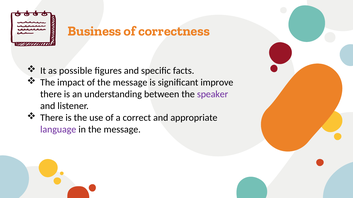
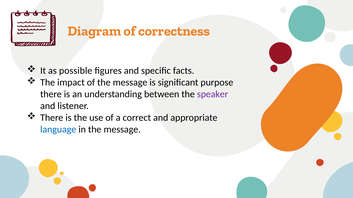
Business: Business -> Diagram (94, 31)
improve: improve -> purpose (217, 83)
language colour: purple -> blue (58, 130)
